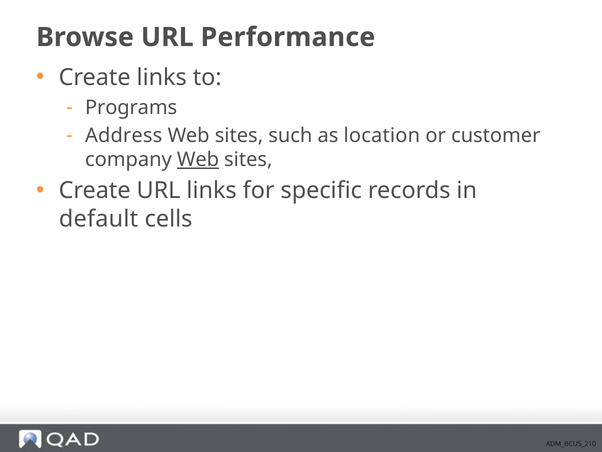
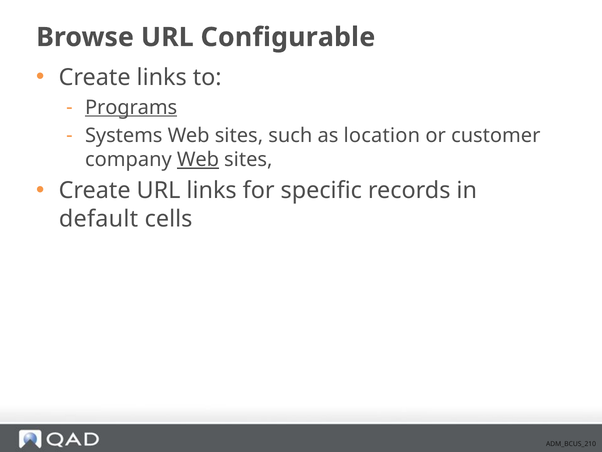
Performance: Performance -> Configurable (288, 37)
Programs underline: none -> present (131, 107)
Address: Address -> Systems (124, 135)
